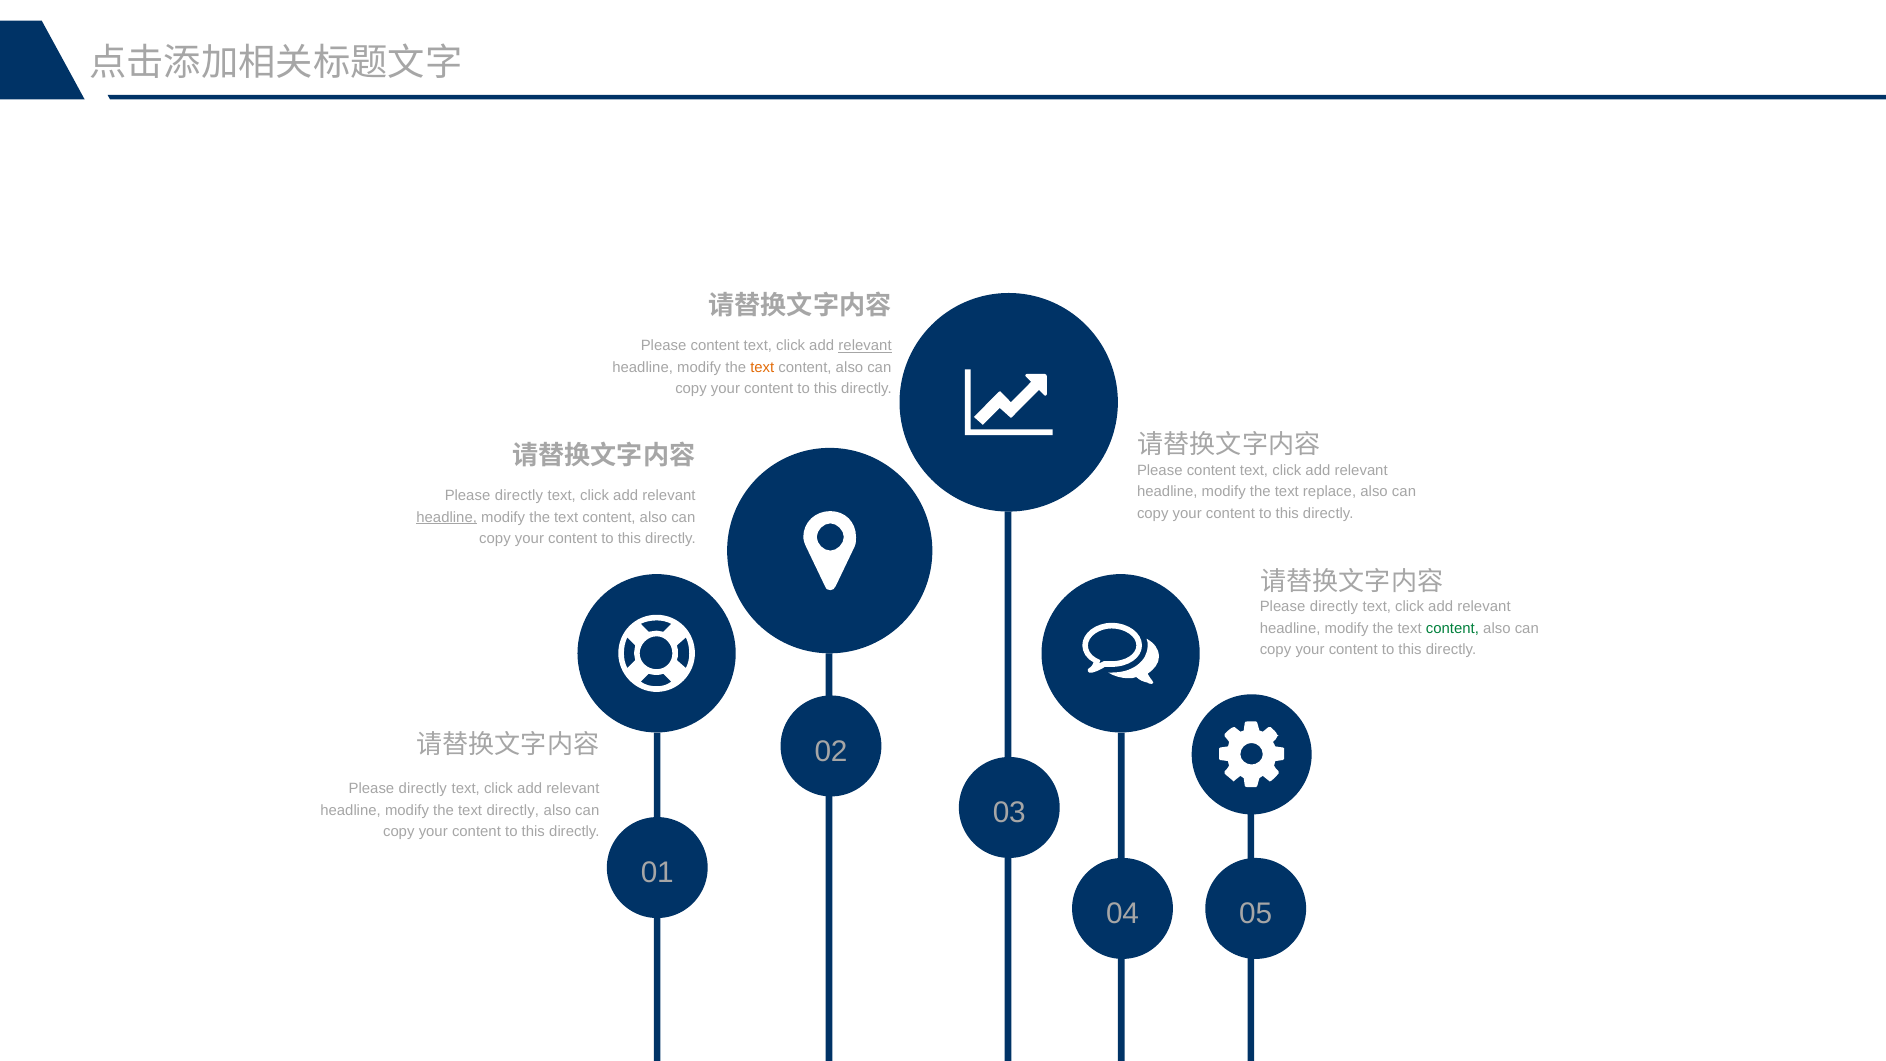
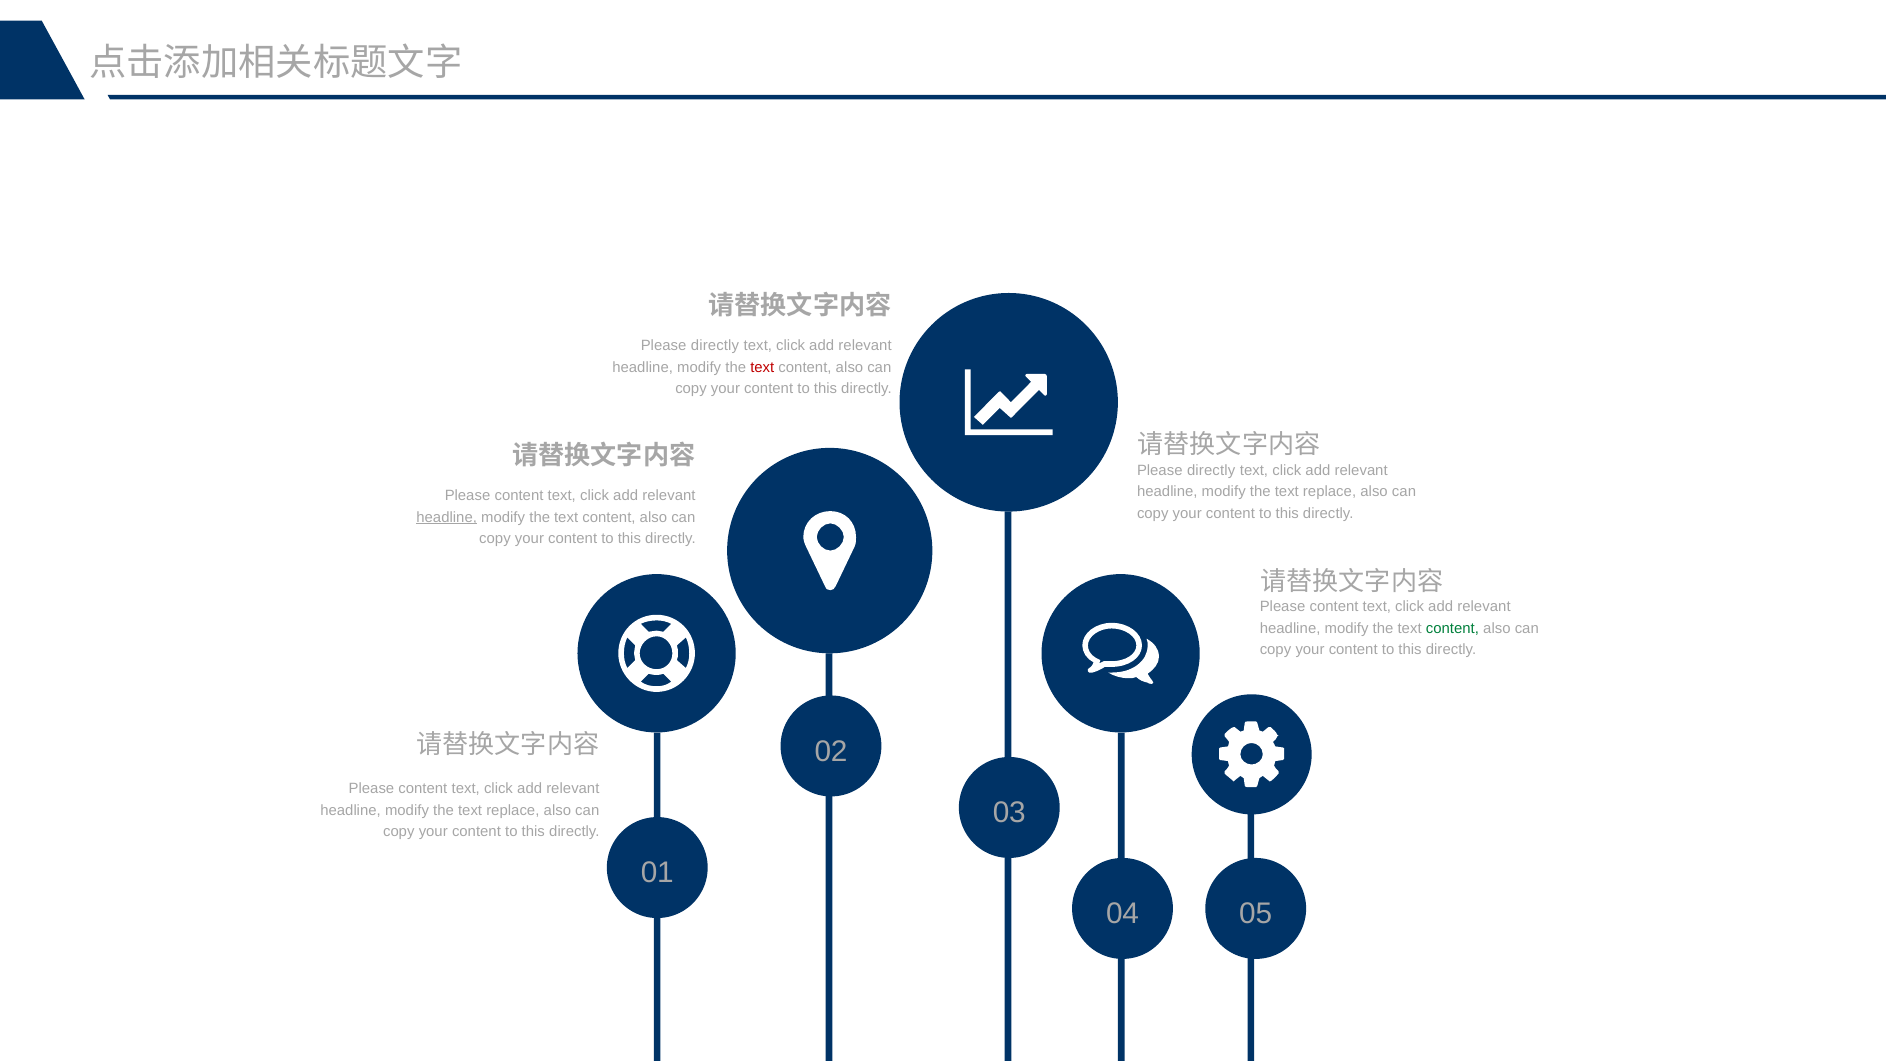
content: content -> directly (715, 346)
relevant underline: present -> none (865, 346)
text colour: orange -> red (762, 367)
content: content -> directly (1211, 470)
directly: directly -> content (519, 496)
directly: directly -> content (1334, 607)
directly: directly -> content (423, 789)
directly: directly -> replace (513, 810)
